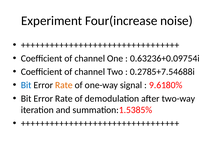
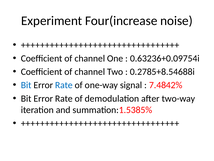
0.2785+7.54688i: 0.2785+7.54688i -> 0.2785+8.54688i (162, 72)
Rate colour: orange -> blue (64, 85)
9.6180%: 9.6180% -> 7.4842% (166, 85)
